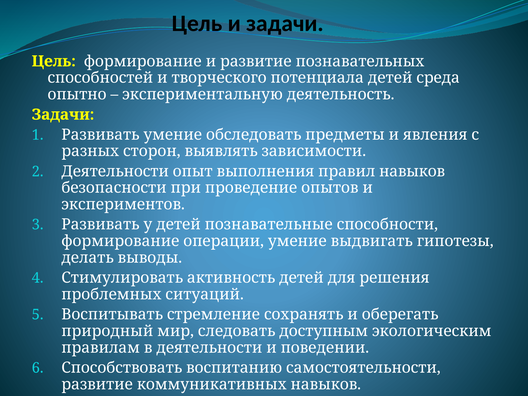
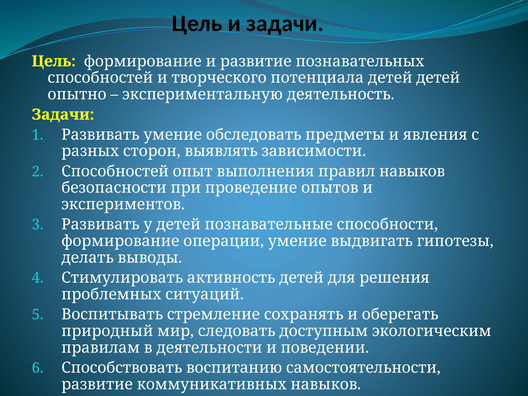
детей среда: среда -> детей (438, 78)
Деятельности: Деятельности -> Способностей (115, 171)
